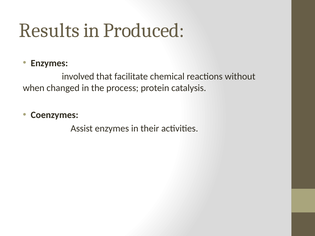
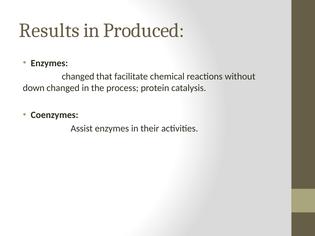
involved: involved -> changed (78, 77)
when: when -> down (34, 88)
